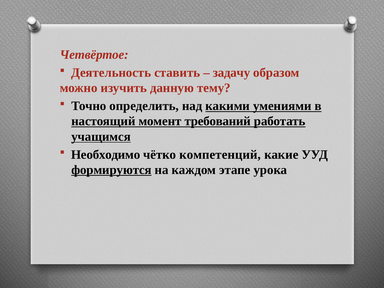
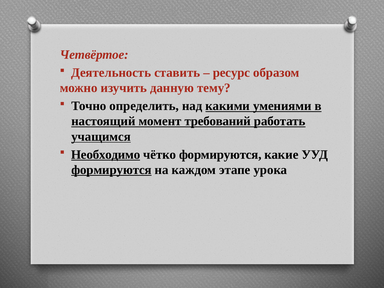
задачу: задачу -> ресурс (231, 73)
Необходимо underline: none -> present (106, 155)
чётко компетенций: компетенций -> формируются (220, 155)
